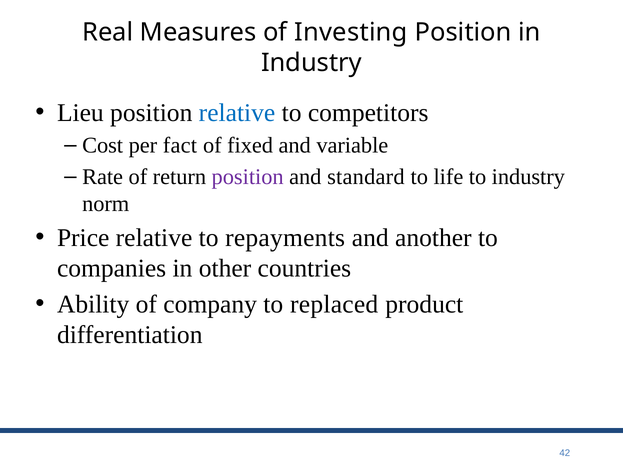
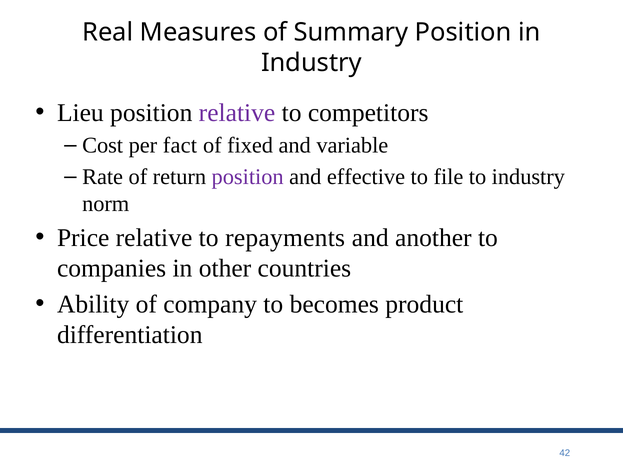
Investing: Investing -> Summary (351, 32)
relative colour: blue -> purple (237, 113)
standard: standard -> effective (366, 177)
life: life -> file (448, 177)
replaced: replaced -> becomes (334, 304)
